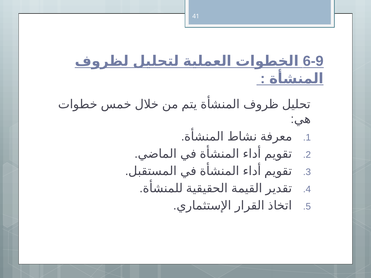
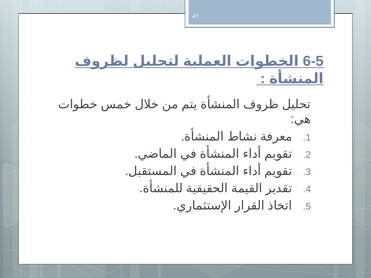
6-9: 6-9 -> 6-5 (313, 61)
